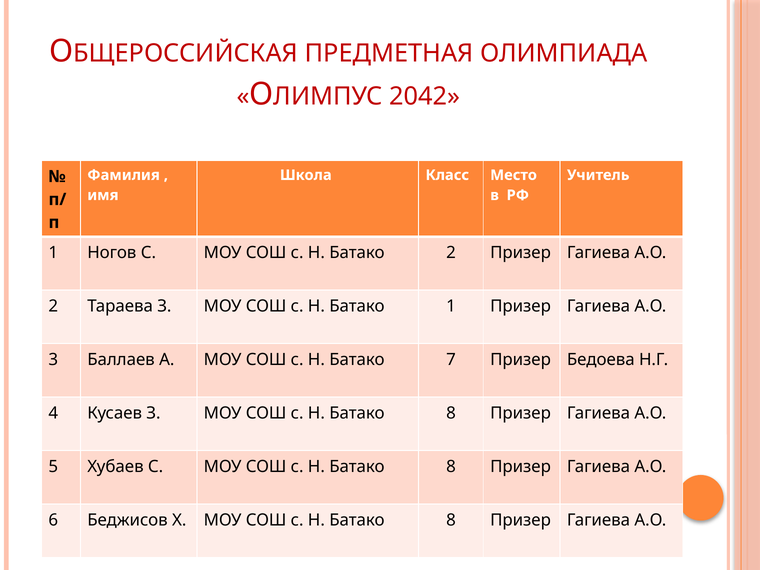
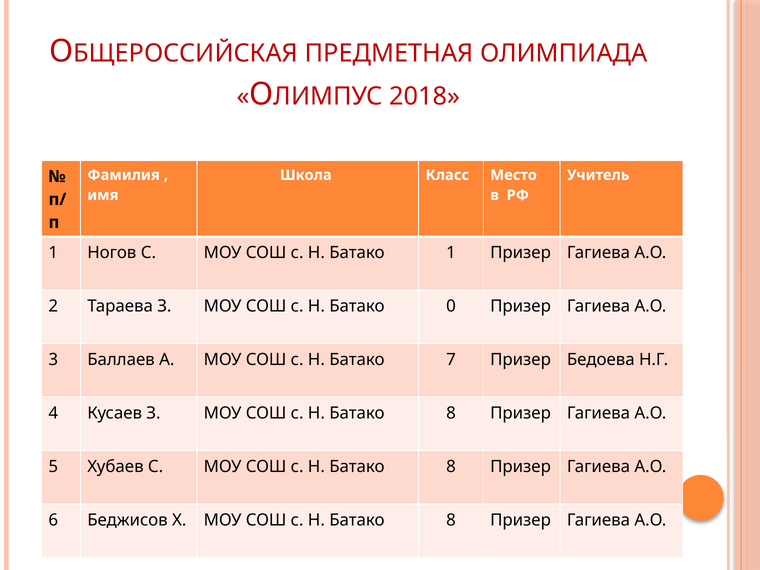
2042: 2042 -> 2018 (425, 96)
Батако 2: 2 -> 1 (451, 253)
Батако 1: 1 -> 0 (451, 306)
